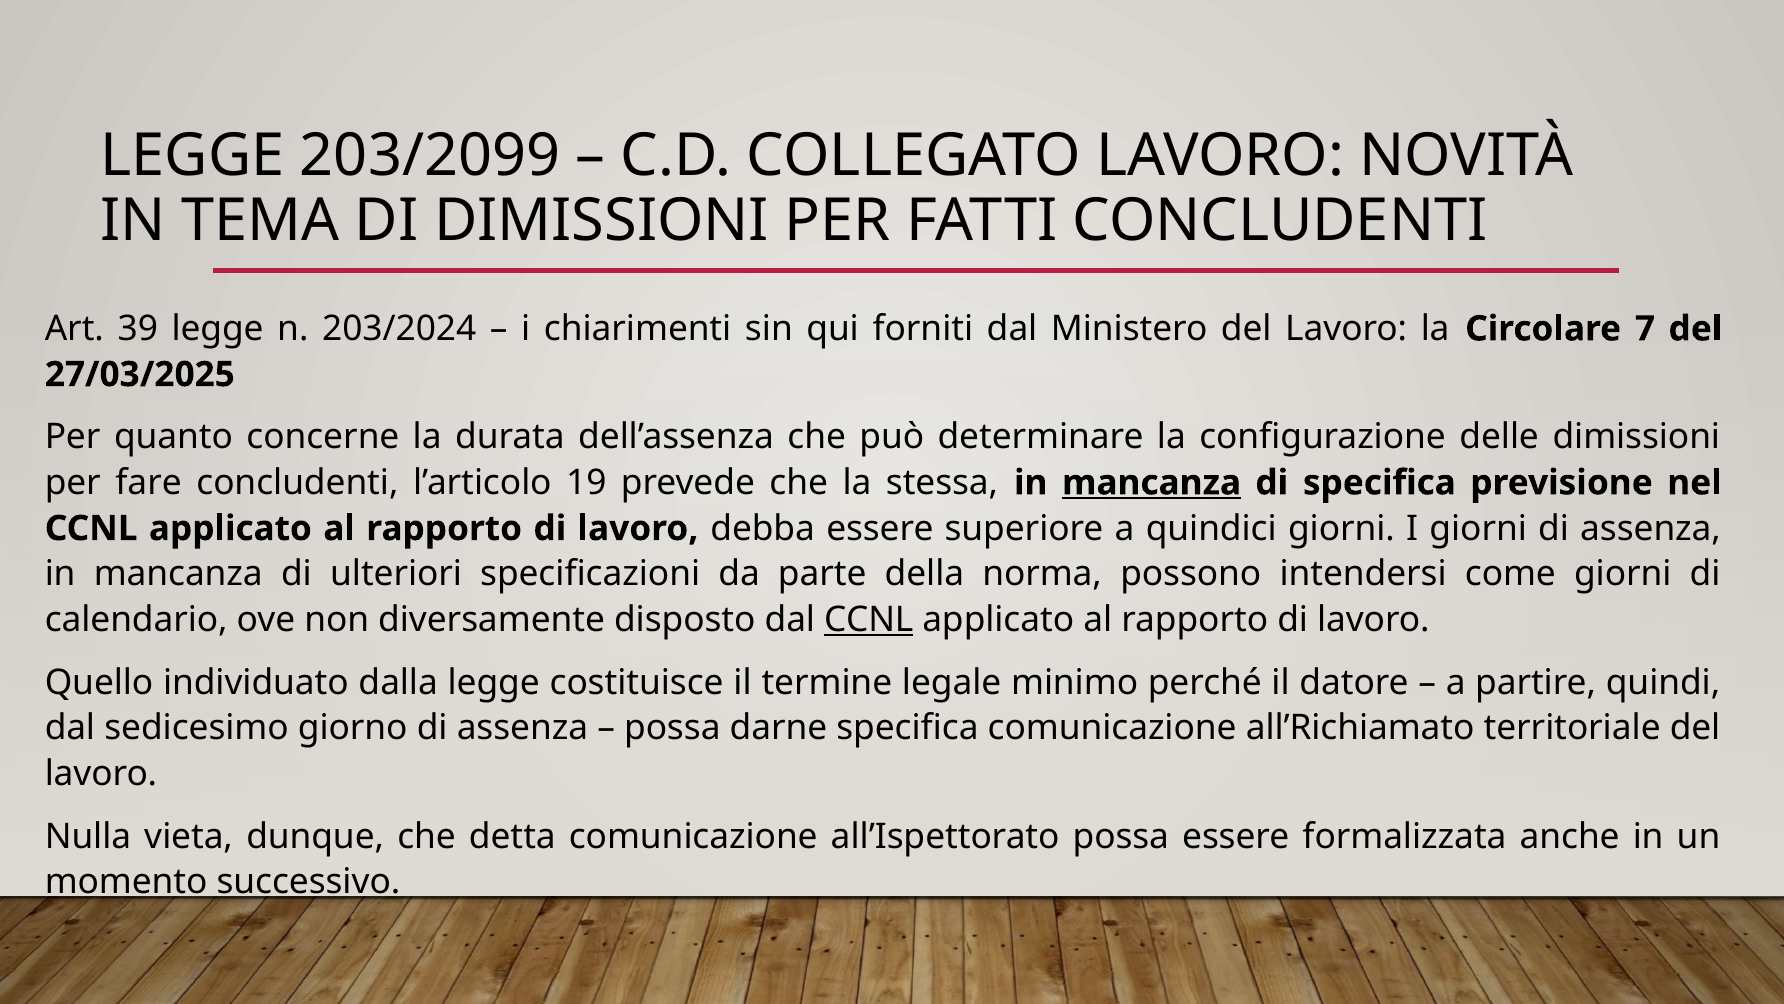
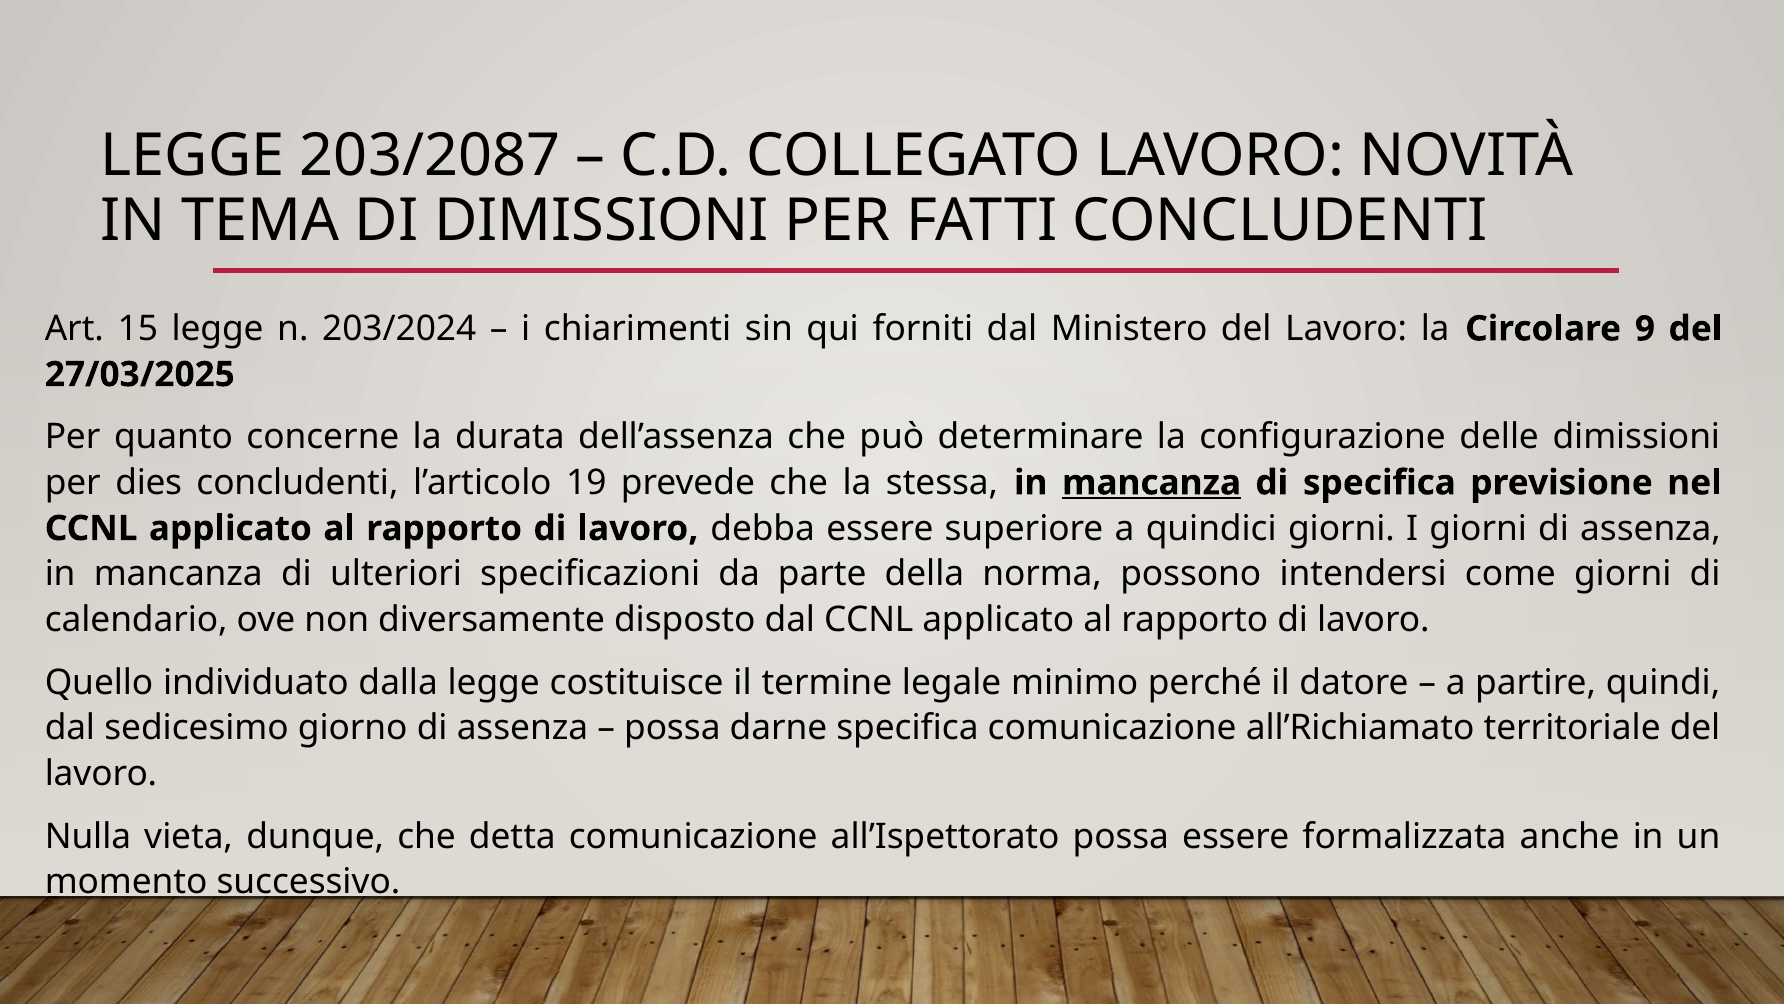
203/2099: 203/2099 -> 203/2087 (430, 156)
39: 39 -> 15 (138, 329)
7: 7 -> 9 (1645, 329)
fare: fare -> dies (149, 483)
CCNL underline: present -> none (869, 620)
